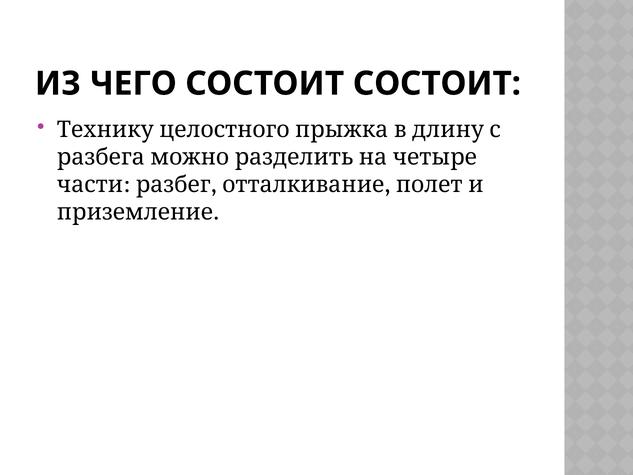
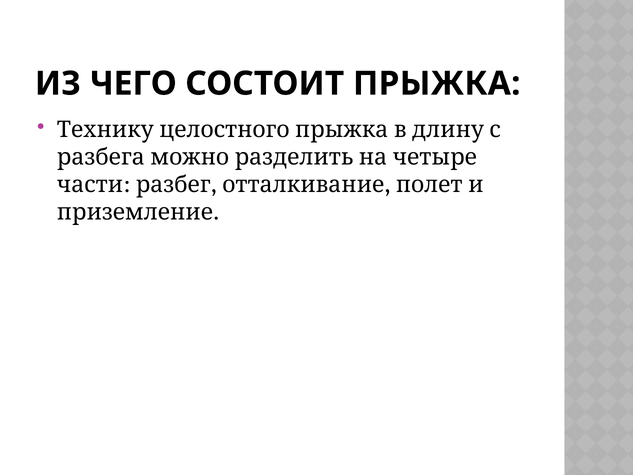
СОСТОИТ СОСТОИТ: СОСТОИТ -> ПРЫЖКА (437, 84)
